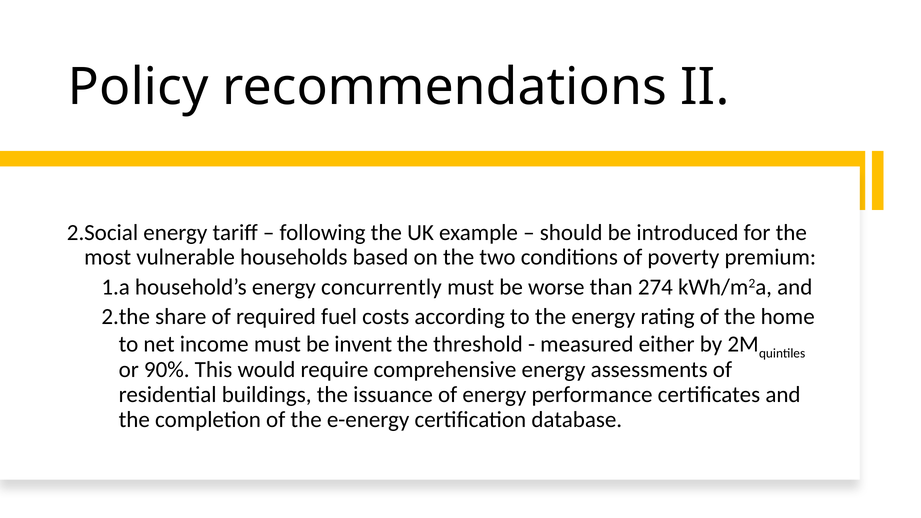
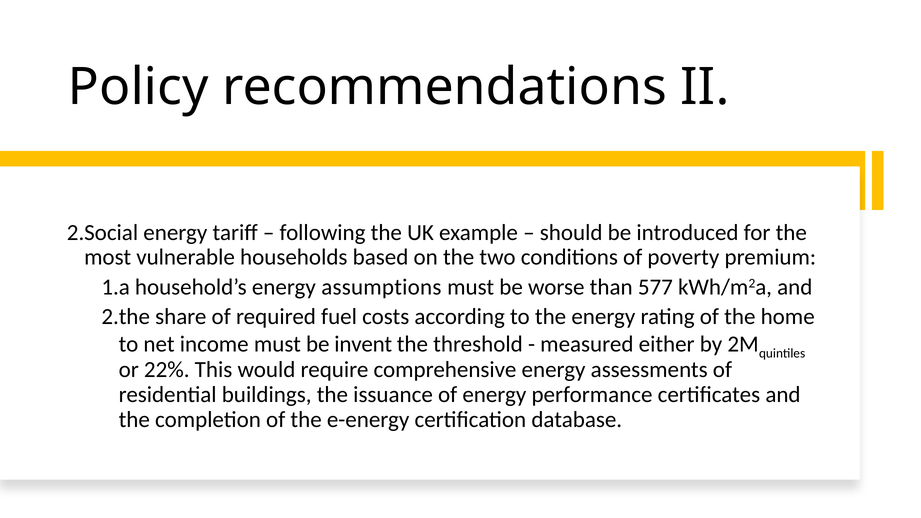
concurrently: concurrently -> assumptions (381, 287)
274: 274 -> 577 (655, 287)
90%: 90% -> 22% (167, 370)
